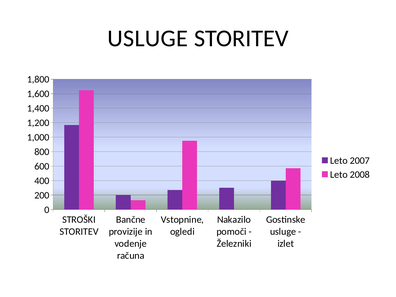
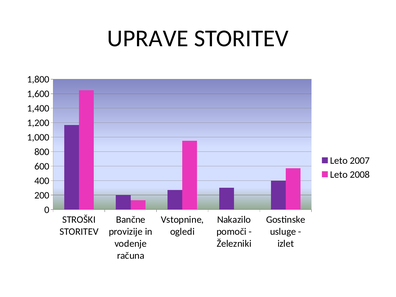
USLUGE: USLUGE -> UPRAVE (148, 38)
